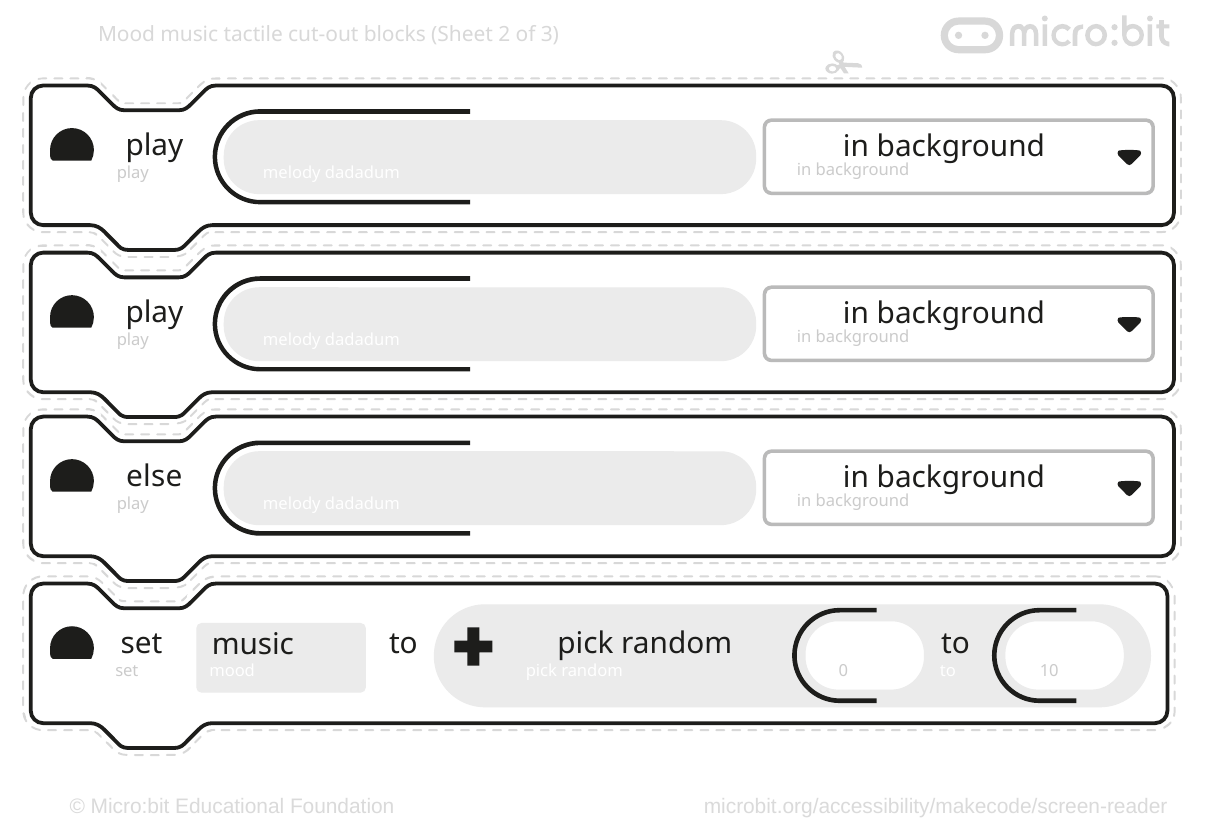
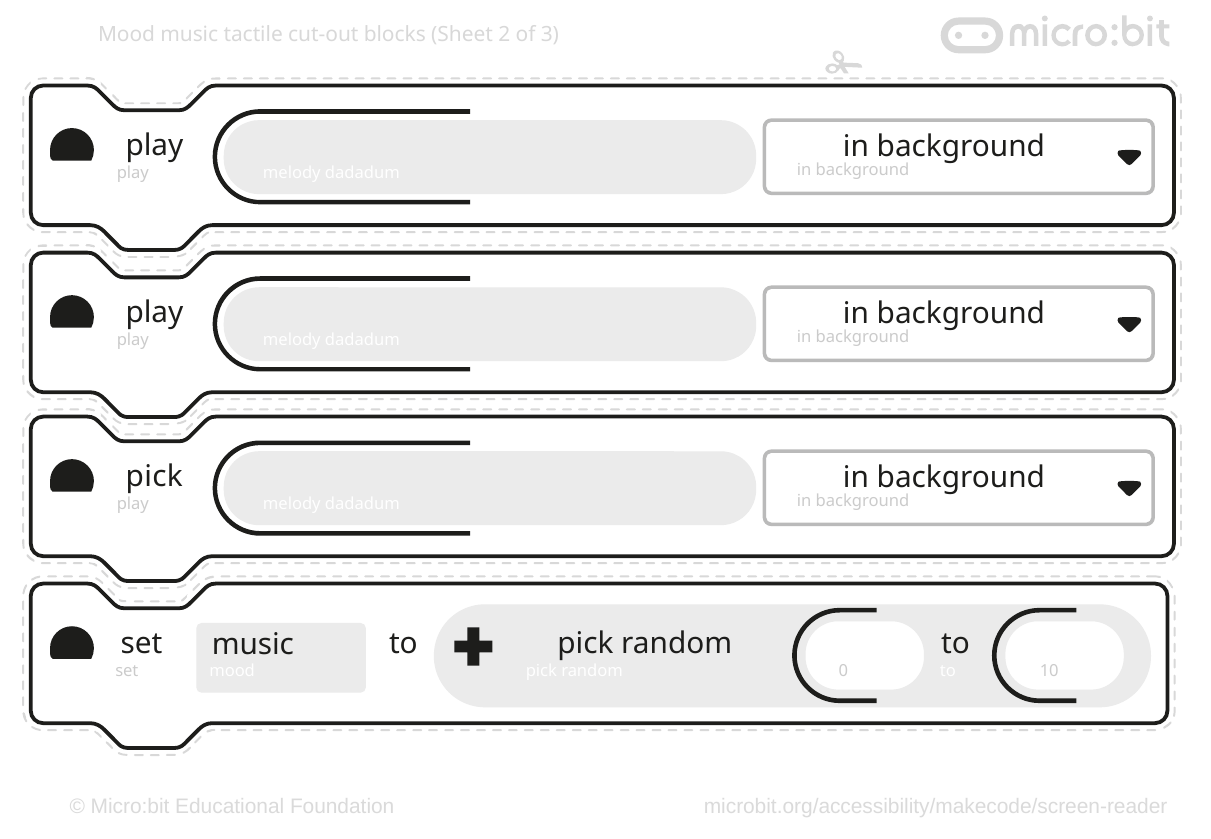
else: else -> pick (154, 477)
